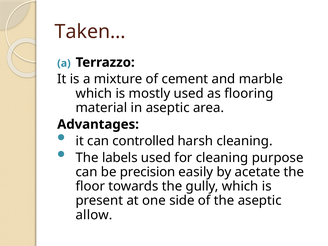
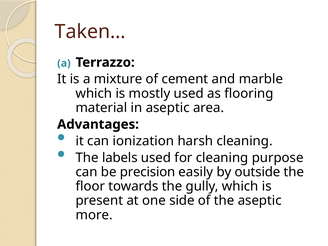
controlled: controlled -> ionization (143, 141)
acetate: acetate -> outside (258, 172)
allow: allow -> more (94, 215)
